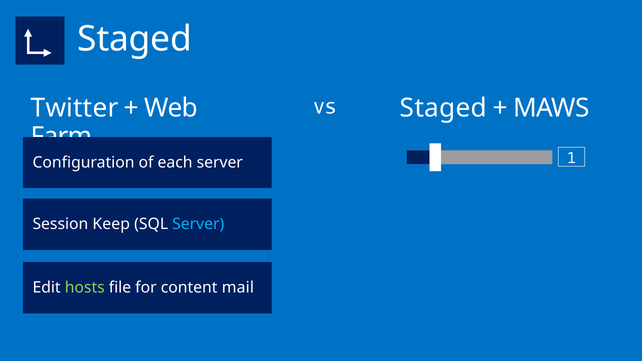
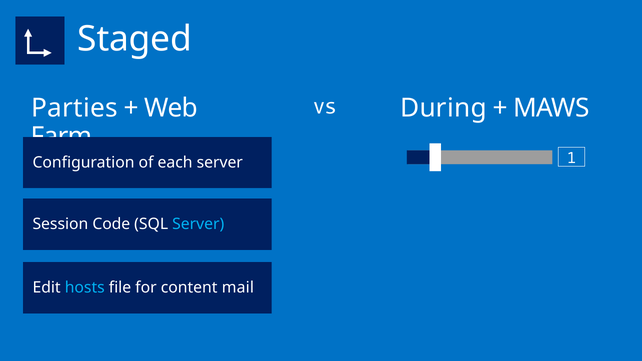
vs Staged: Staged -> During (443, 108)
Twitter: Twitter -> Parties (75, 108)
Keep: Keep -> Code (111, 224)
hosts colour: light green -> light blue (85, 288)
